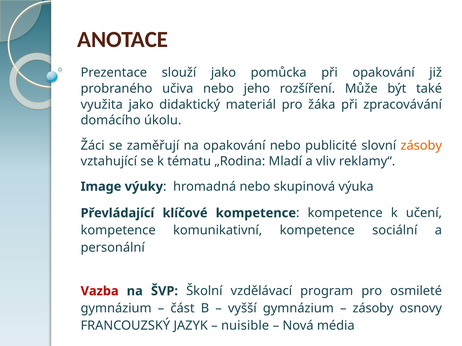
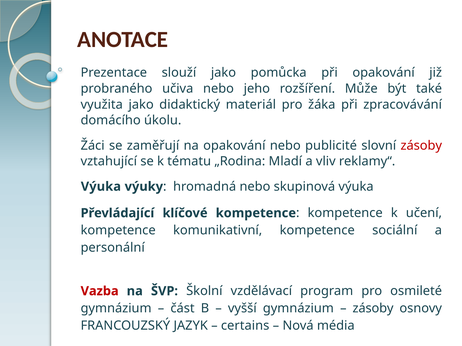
zásoby colour: orange -> red (421, 146)
Image: Image -> Výuka (101, 187)
nuisible: nuisible -> certains (245, 326)
